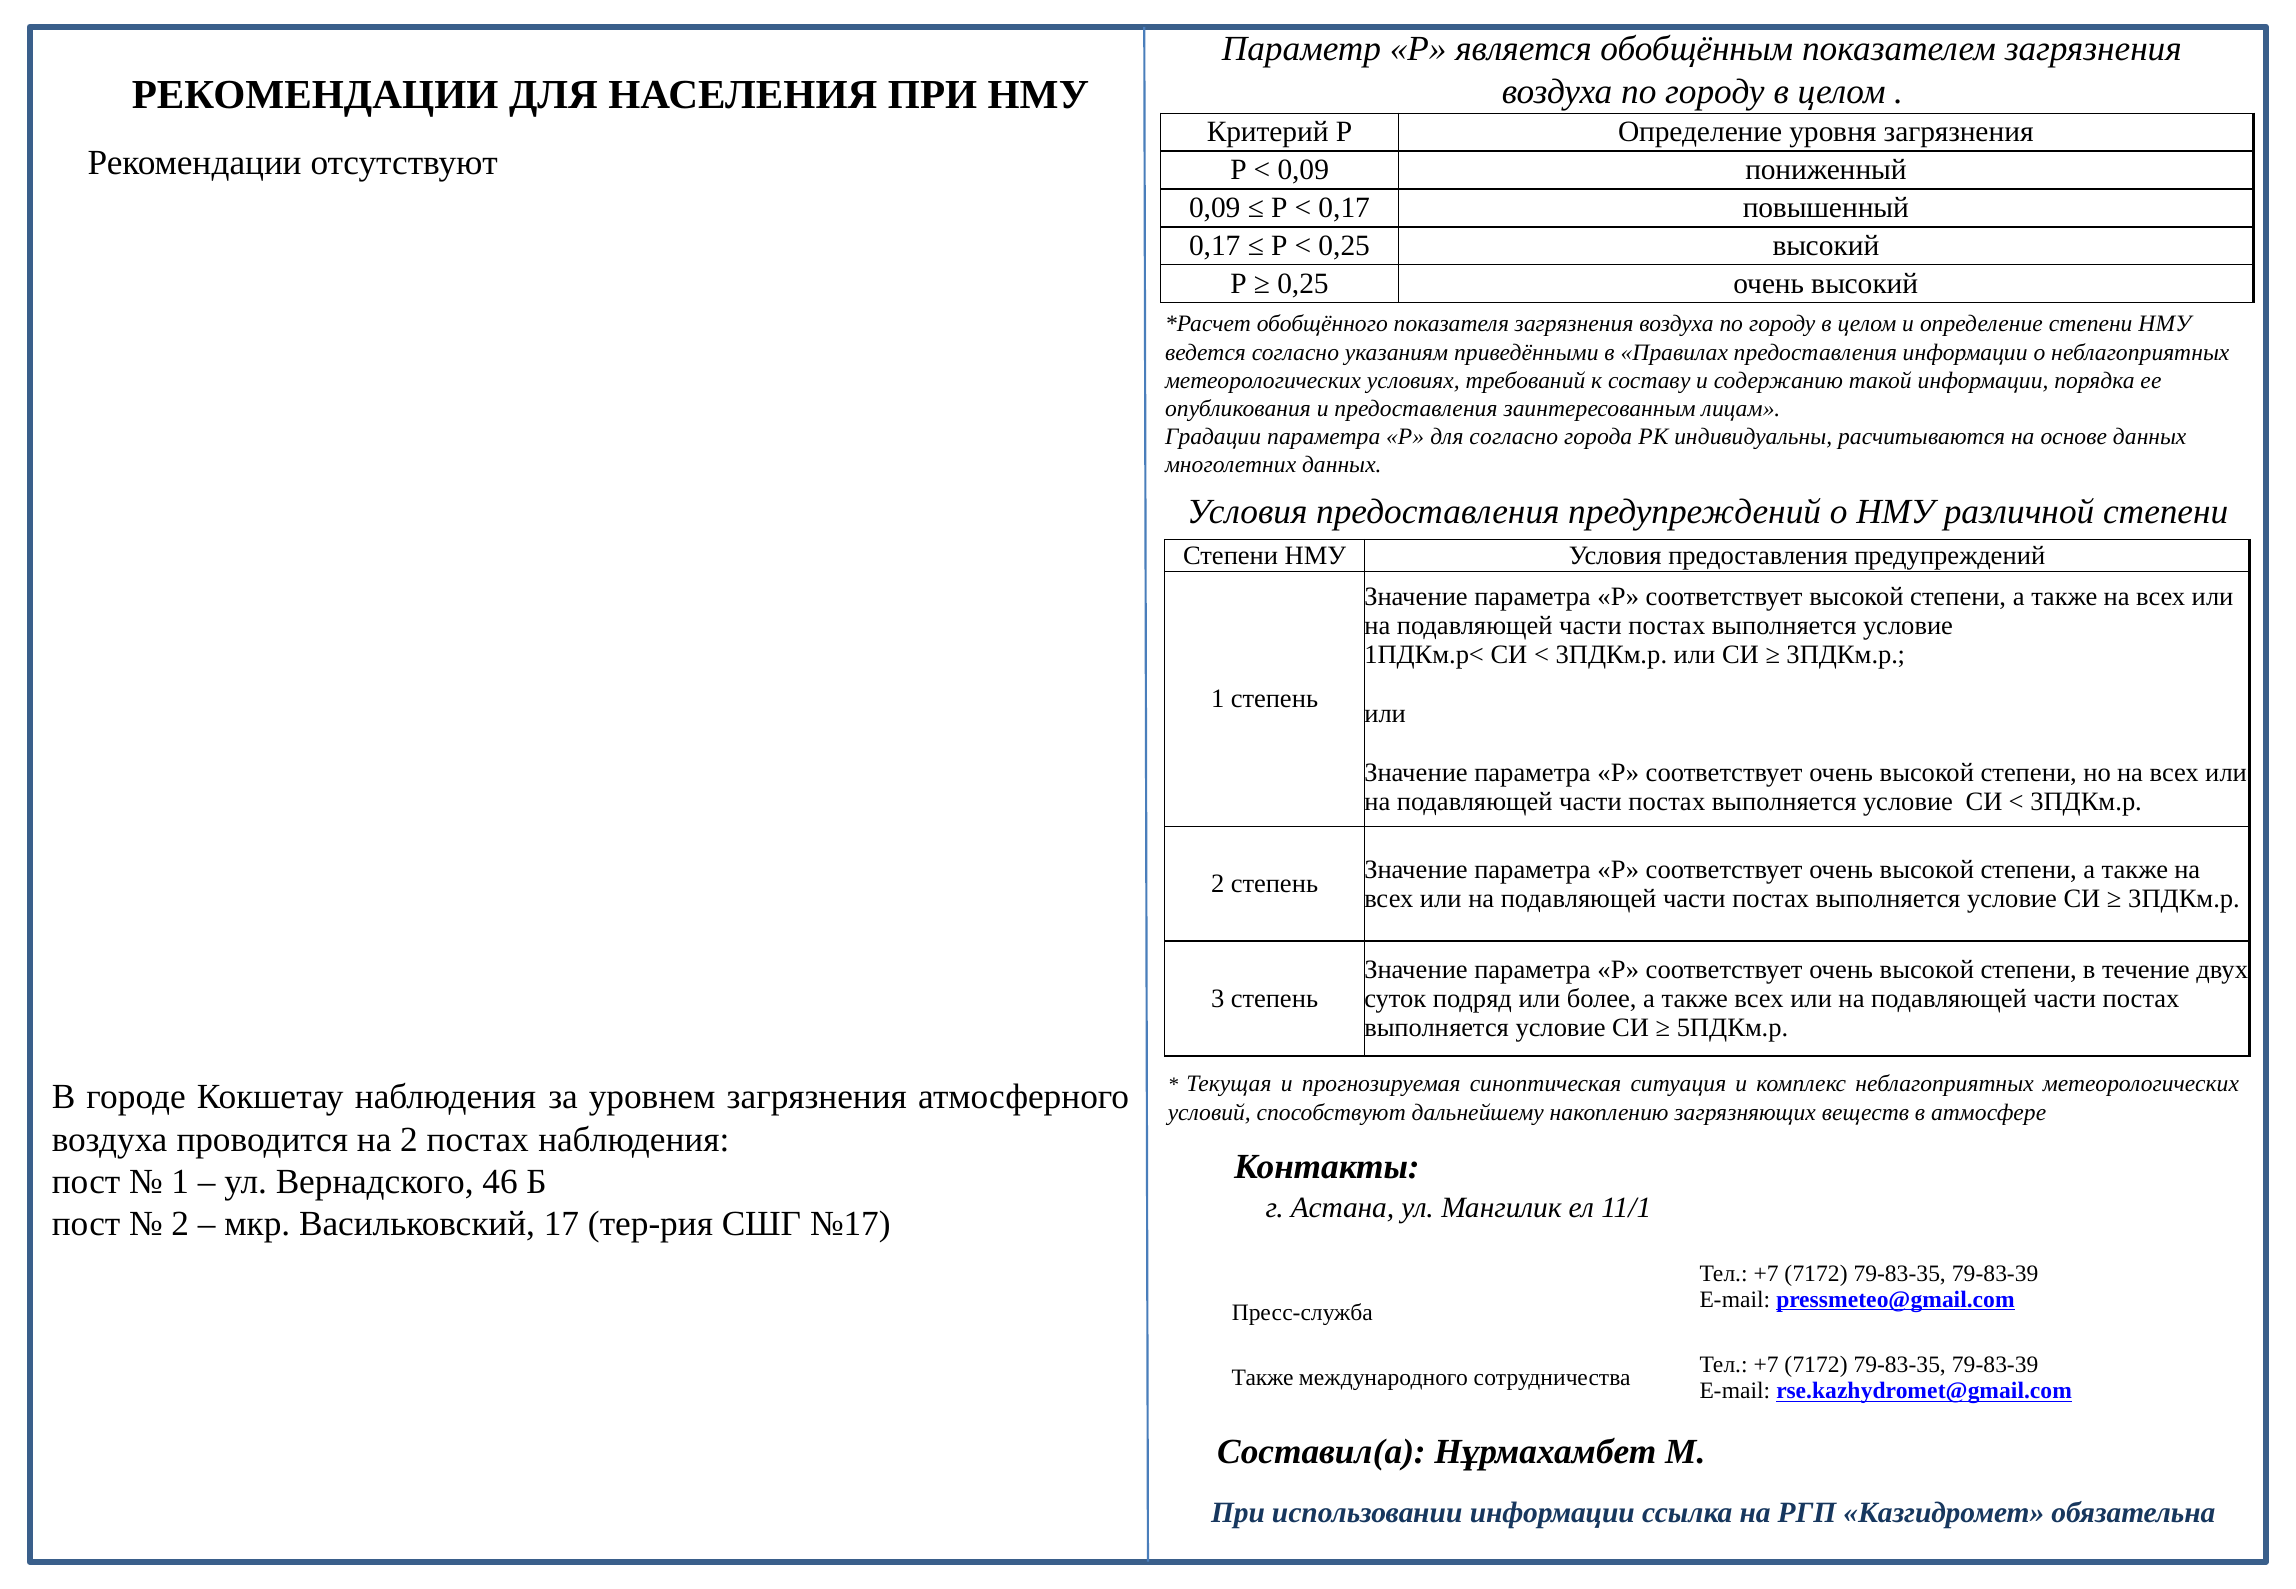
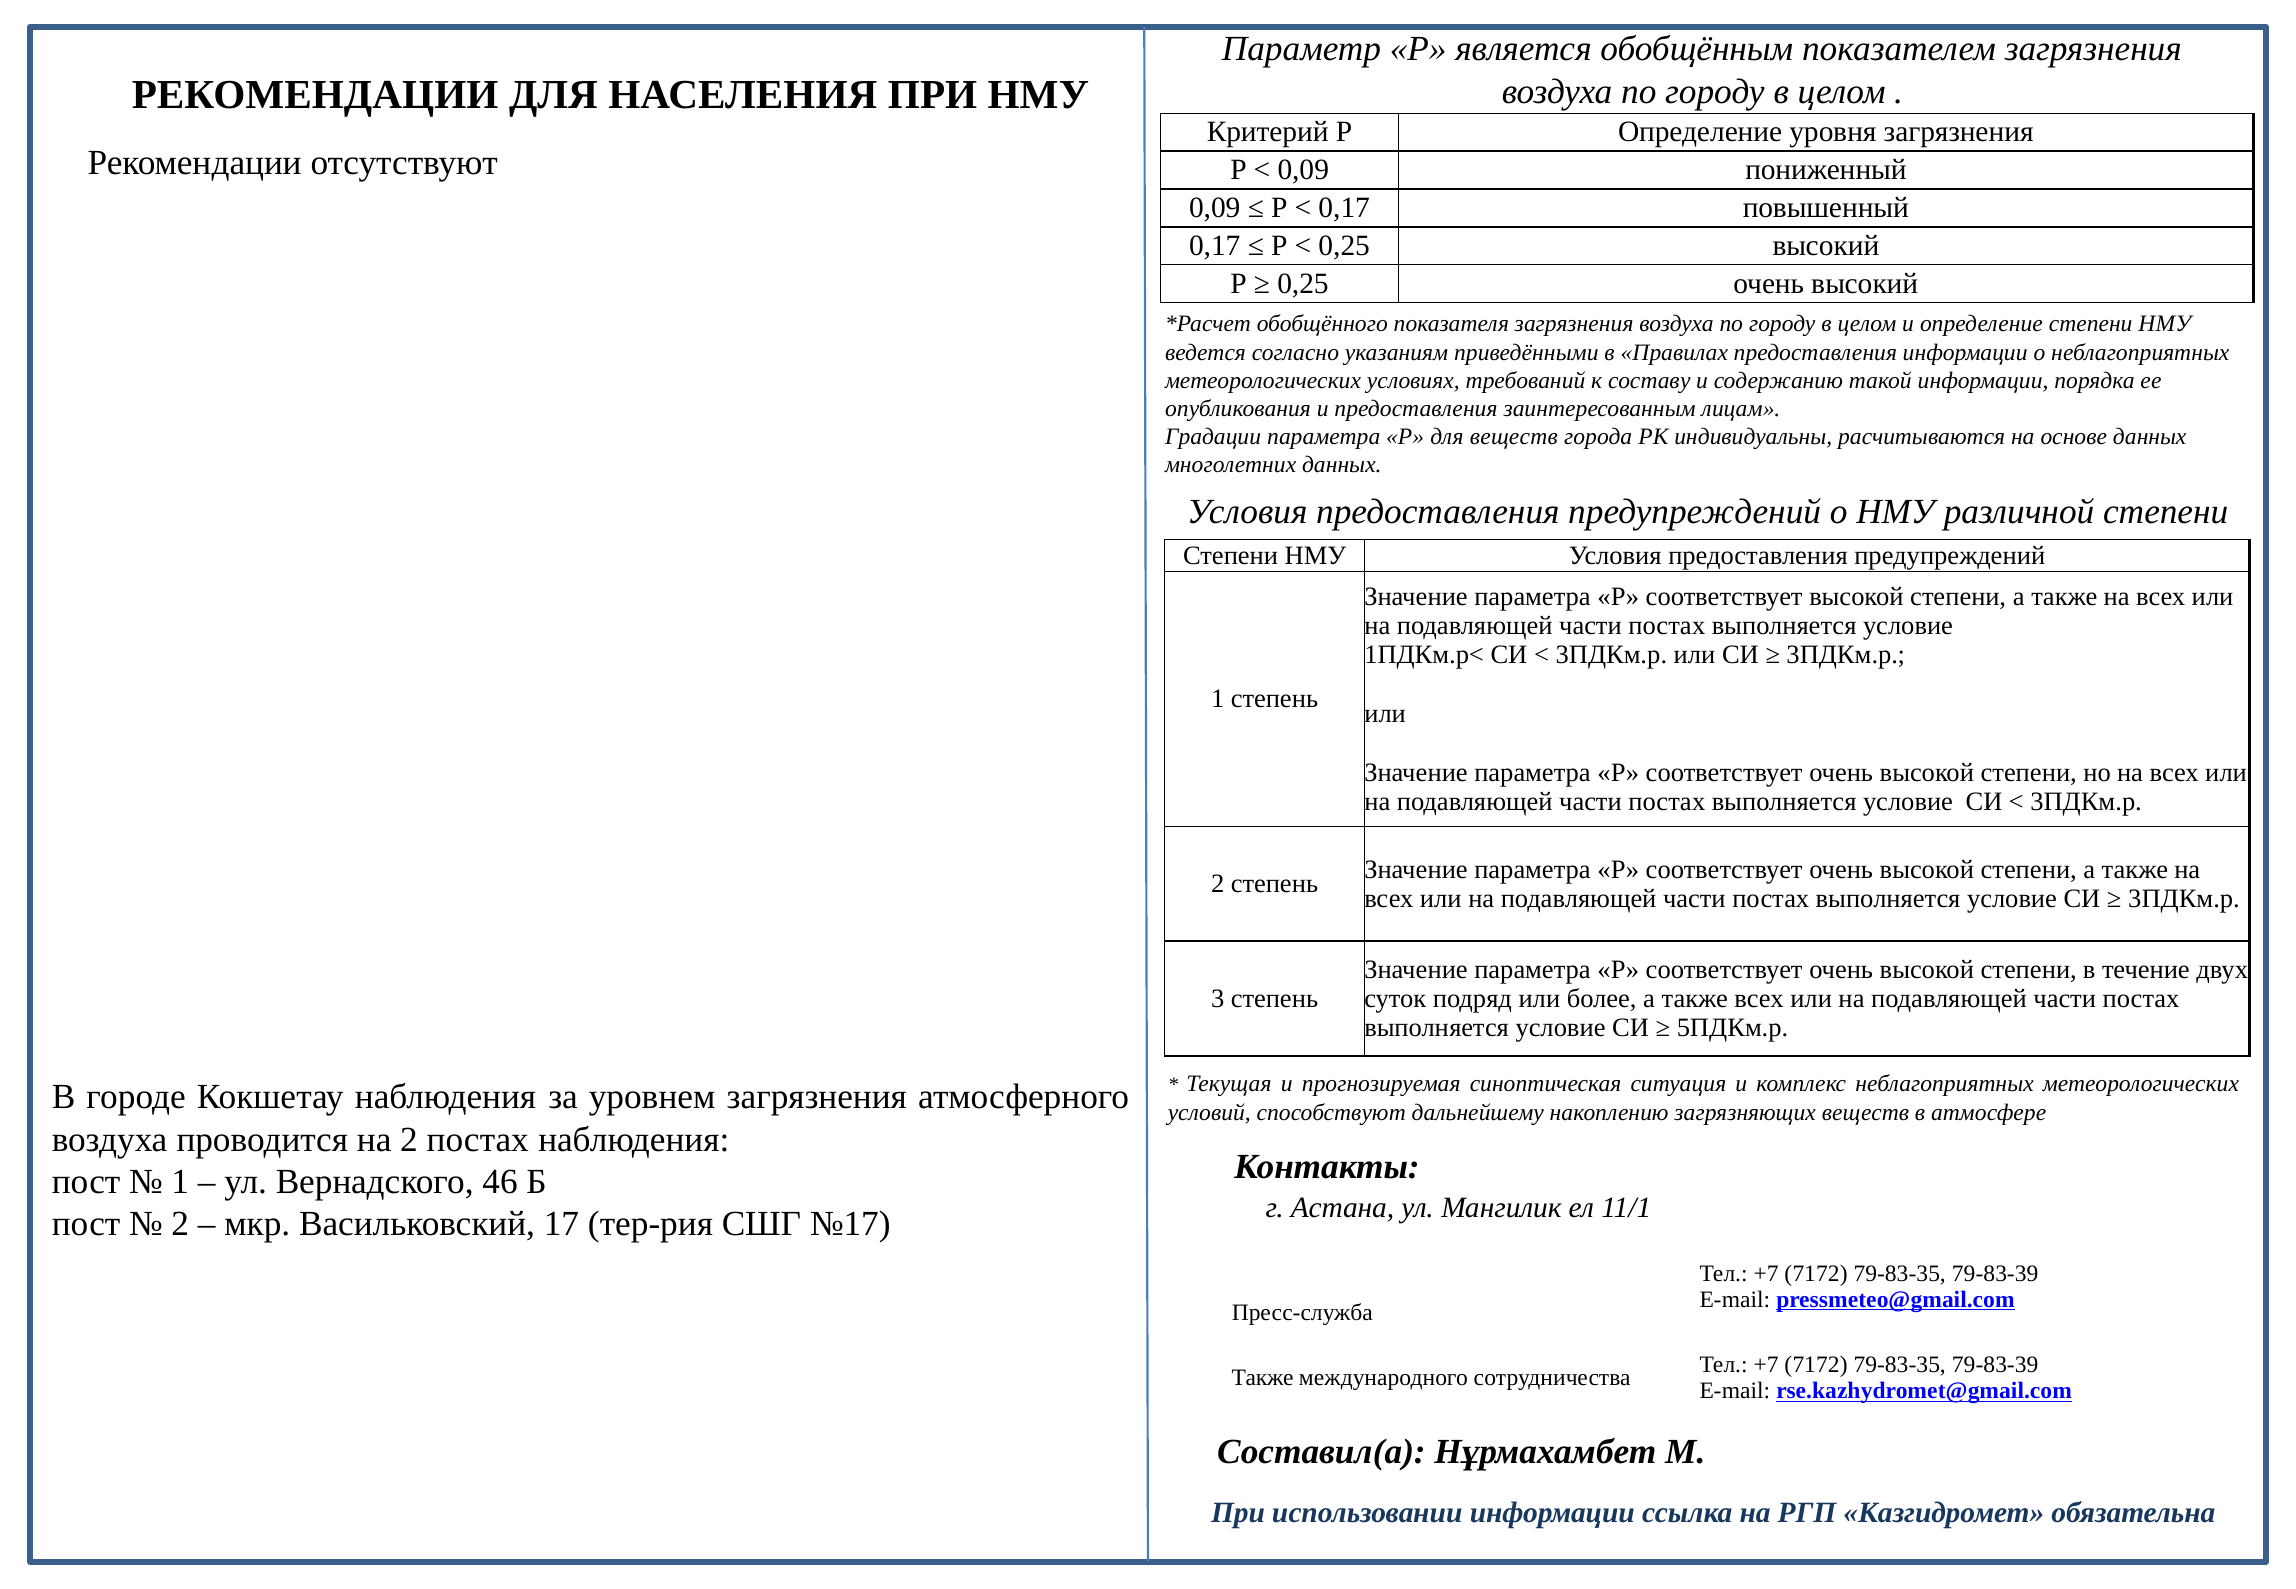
для согласно: согласно -> веществ (1514, 437)
